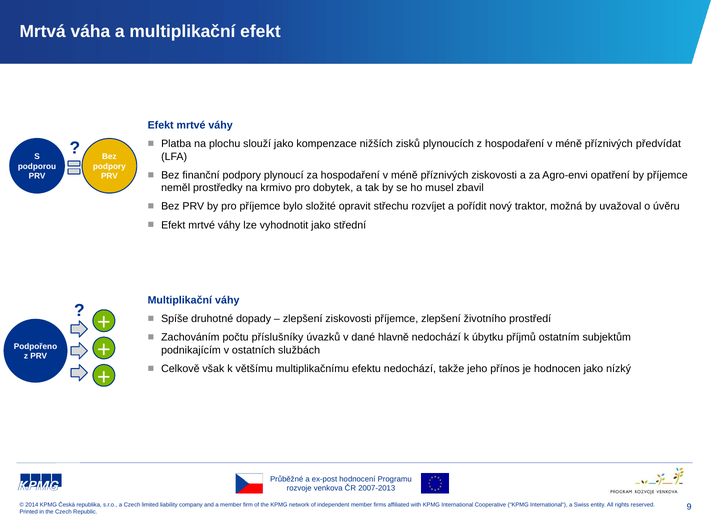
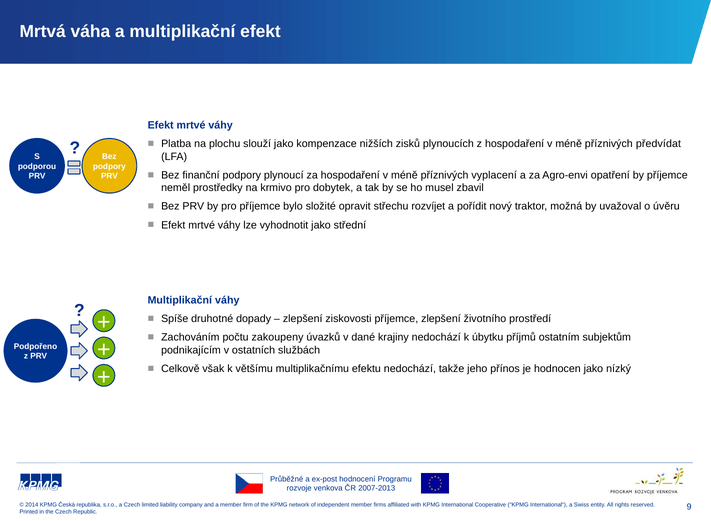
příznivých ziskovosti: ziskovosti -> vyplacení (494, 175)
příslušníky: příslušníky -> zakoupeny (278, 337)
hlavně: hlavně -> krajiny (393, 337)
